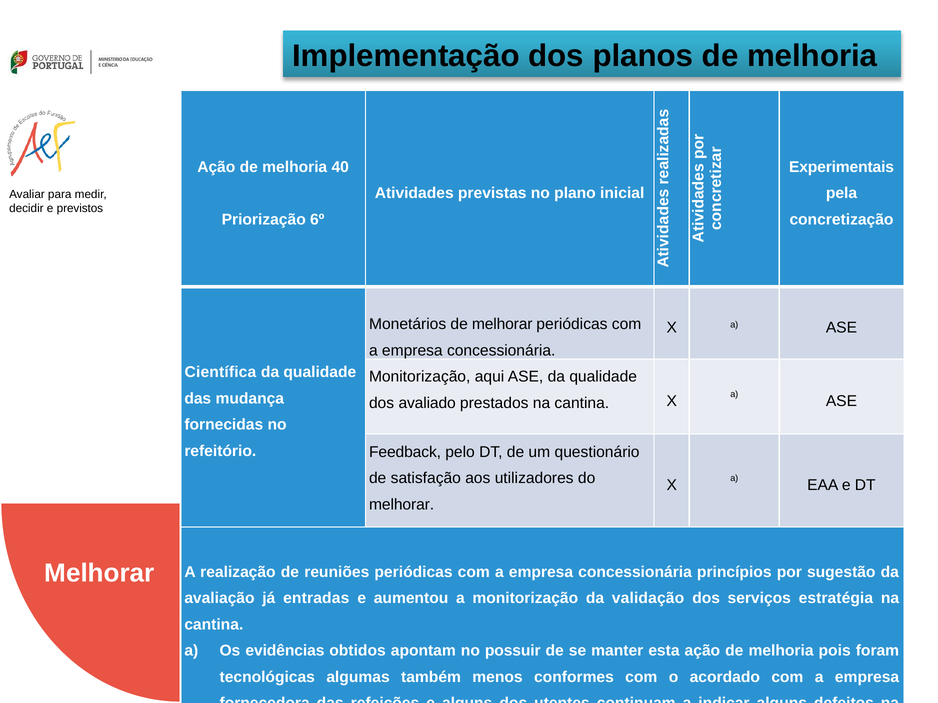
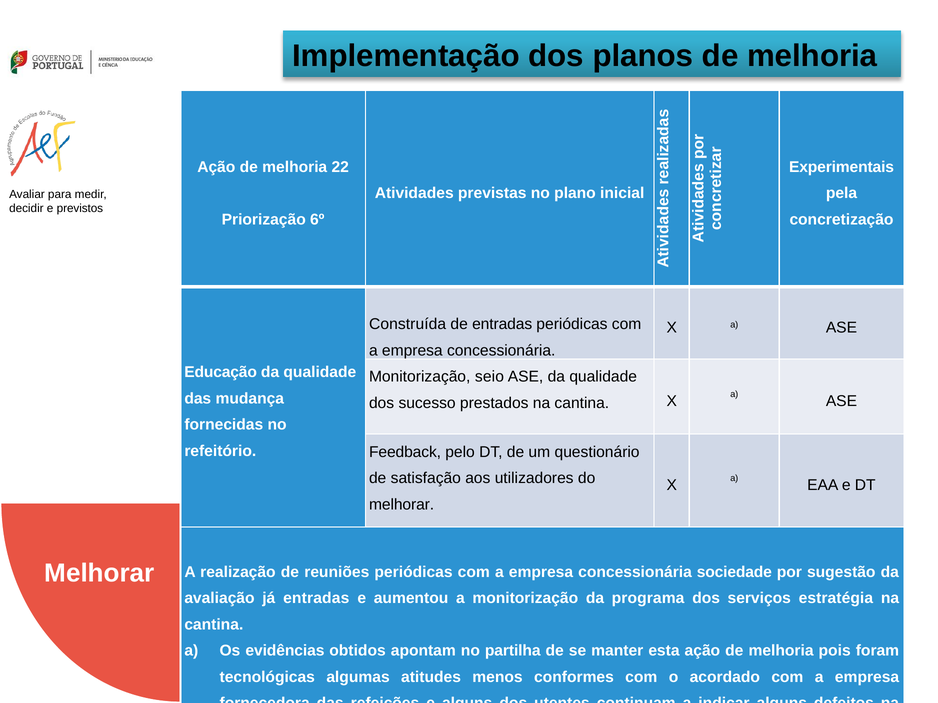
40: 40 -> 22 (340, 167)
Monetários: Monetários -> Construída (408, 325)
de melhorar: melhorar -> entradas (502, 325)
Científica: Científica -> Educação (221, 372)
aqui: aqui -> seio (489, 377)
avaliado: avaliado -> sucesso (427, 403)
princípios: princípios -> sociedade (734, 572)
validação: validação -> programa (648, 599)
possuir: possuir -> partilha (513, 651)
também: também -> atitudes (431, 677)
